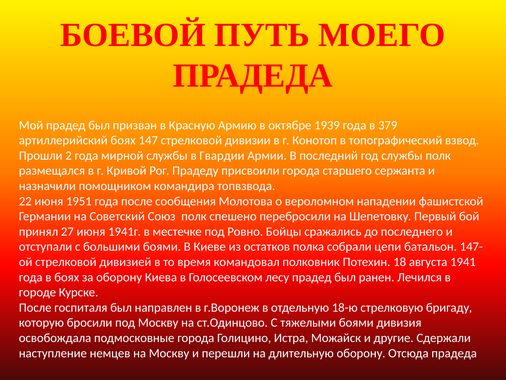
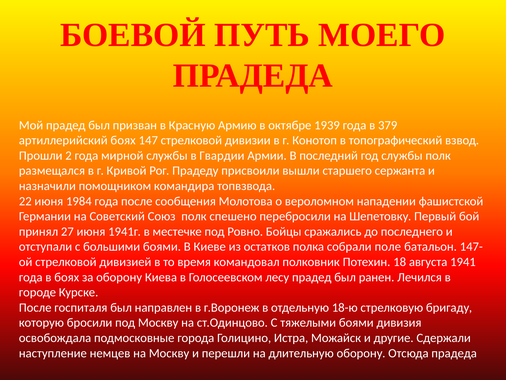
присвоили города: города -> вышли (301, 171)
1951: 1951 -> 1984 (79, 201)
цепи: цепи -> поле (388, 246)
